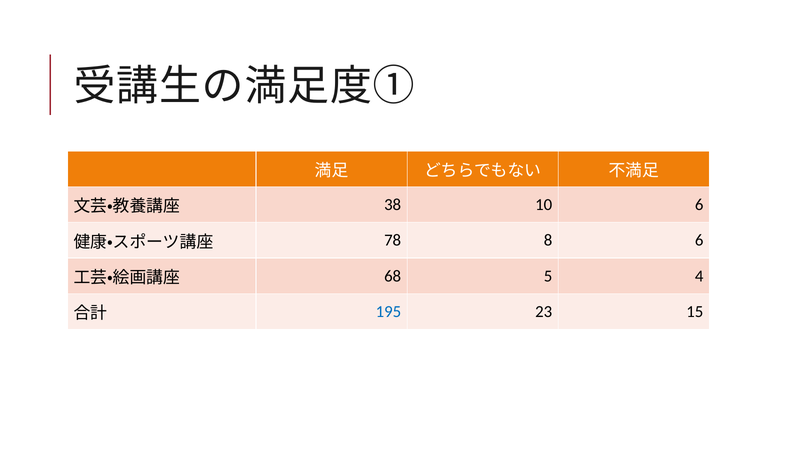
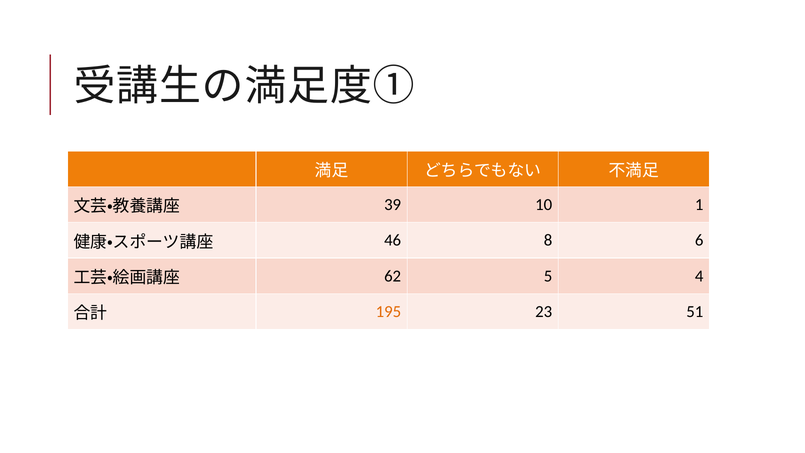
38: 38 -> 39 (393, 205)
10 6: 6 -> 1 (699, 205)
78: 78 -> 46 (393, 240)
68: 68 -> 62 (393, 276)
195 colour: blue -> orange (388, 312)
15: 15 -> 51 (695, 312)
